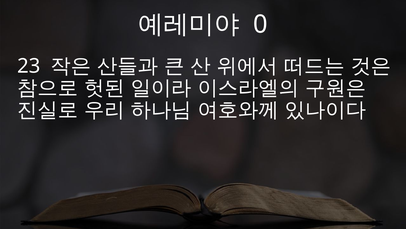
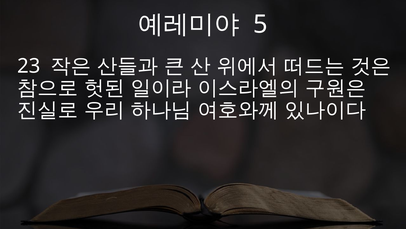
0: 0 -> 5 (261, 24)
